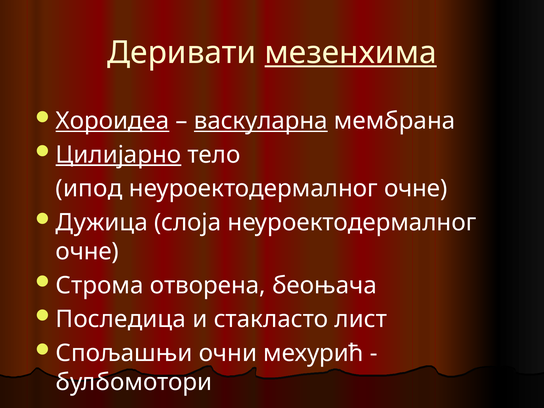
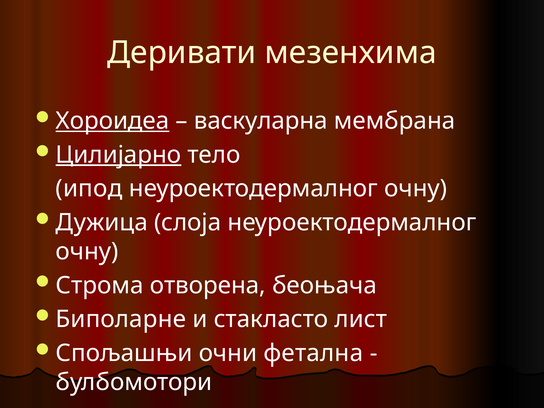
мезенхима underline: present -> none (351, 53)
васкуларна underline: present -> none (261, 121)
очне: очне -> очну (416, 189)
очне: очне -> очну (87, 252)
Последица: Последица -> Биполарне (121, 319)
мехурић: мехурић -> фетална (313, 353)
